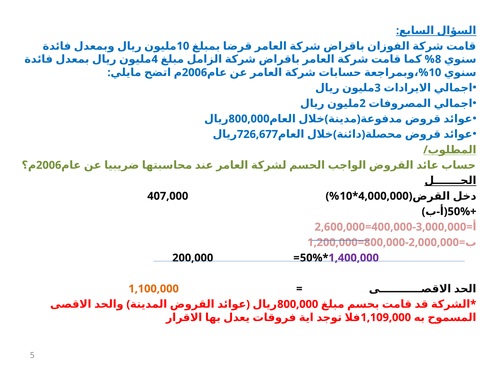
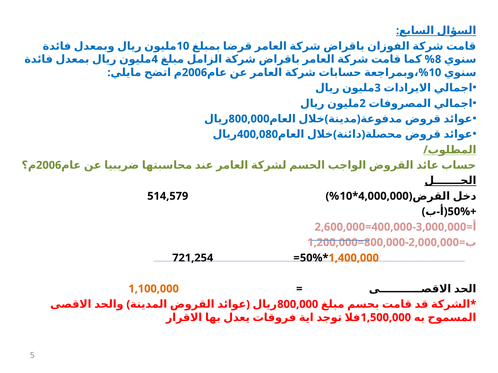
726,677: 726,677 -> 400,080 (257, 134)
407,000: 407,000 -> 514,579 (168, 196)
200,000: 200,000 -> 721,254 (193, 258)
1,400,000 colour: purple -> orange (354, 258)
1,109,000: 1,109,000 -> 1,500,000 (386, 318)
